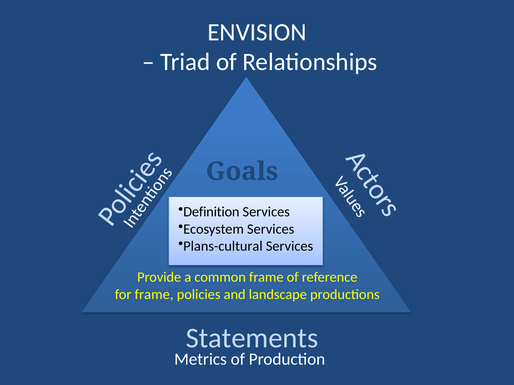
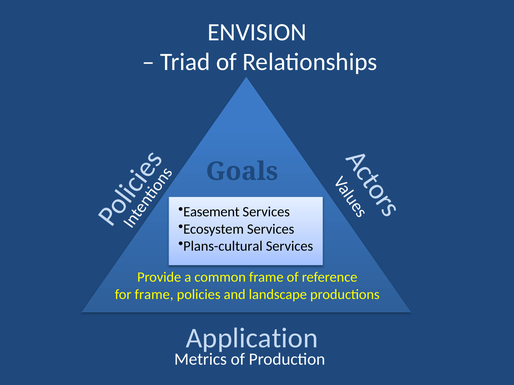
Definition: Definition -> Easement (211, 212)
Statements: Statements -> Application (252, 339)
